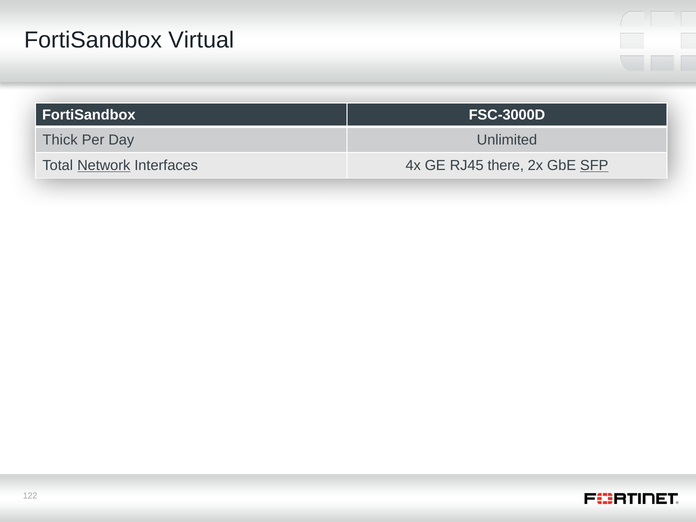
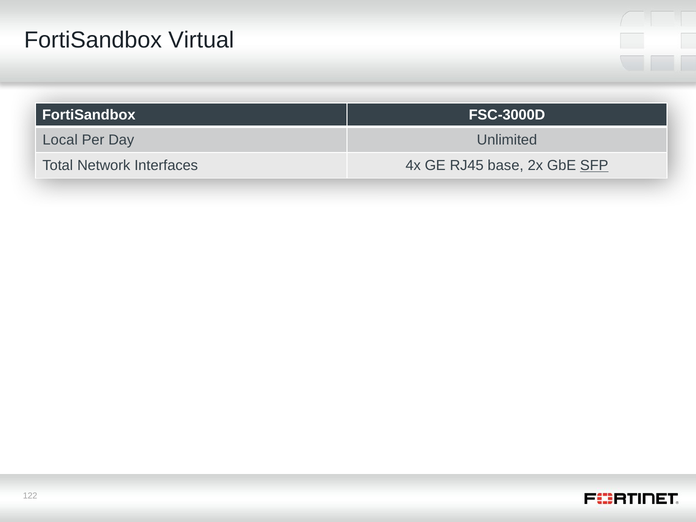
Thick: Thick -> Local (60, 140)
Network underline: present -> none (104, 166)
there: there -> base (506, 166)
